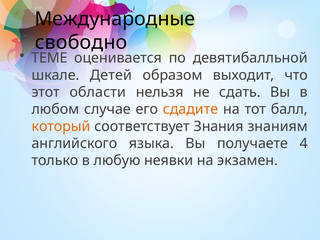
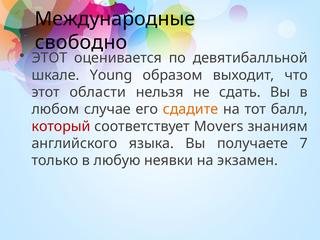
ТЕМЕ: ТЕМЕ -> ЭТОТ (49, 58)
Детей: Детей -> Young (111, 75)
который colour: orange -> red (61, 126)
Знания: Знания -> Movers (219, 126)
4: 4 -> 7 (304, 143)
